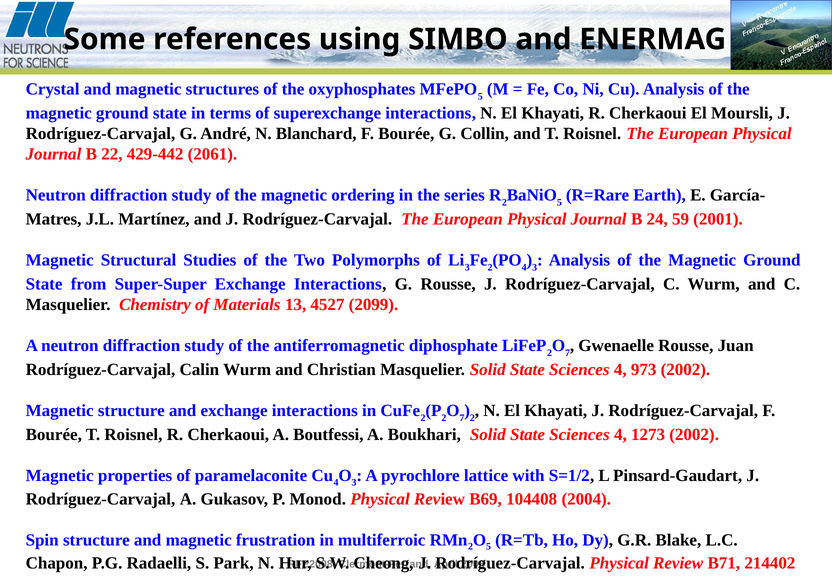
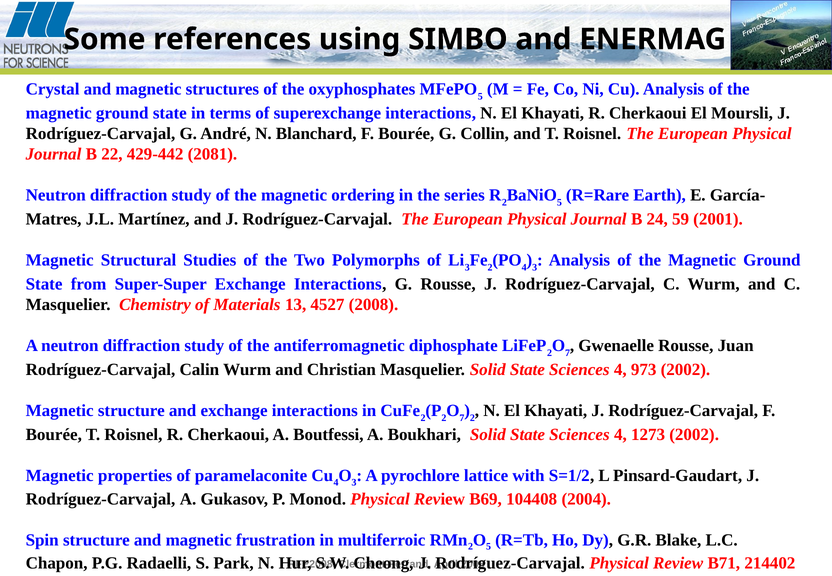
2061: 2061 -> 2081 (212, 154)
4527 2099: 2099 -> 2008 (374, 305)
